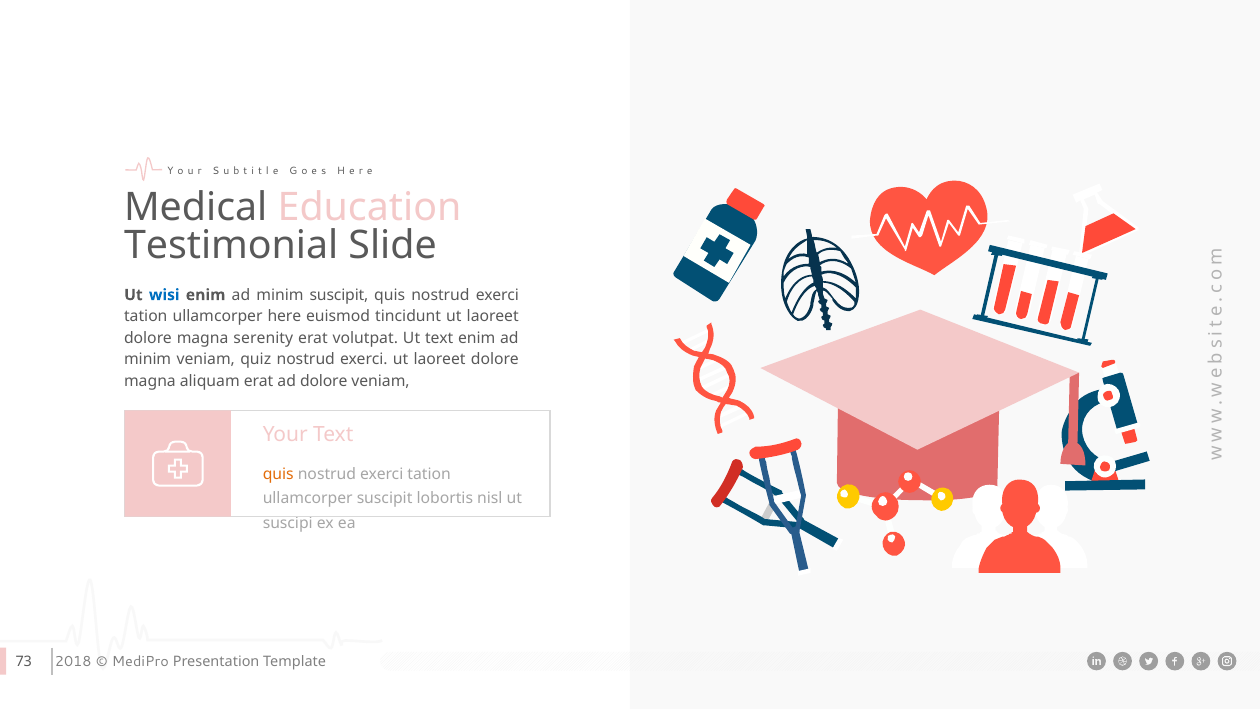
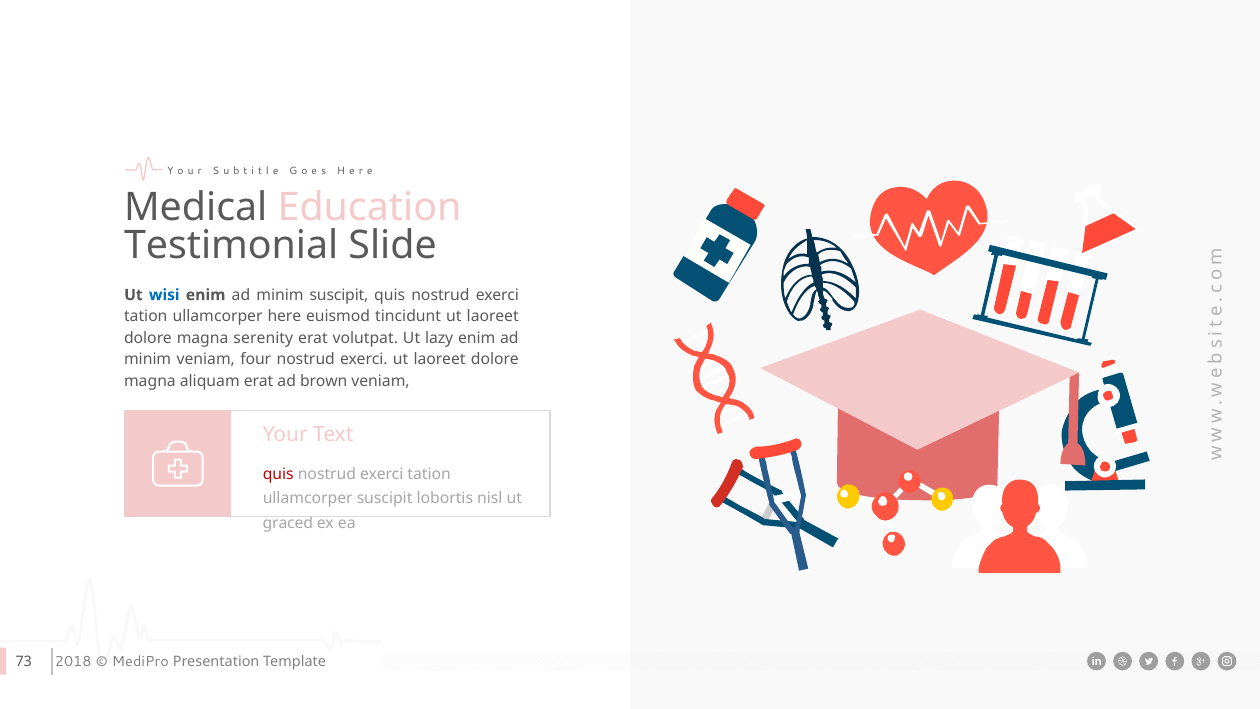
Ut text: text -> lazy (439, 338)
quiz: quiz -> four (256, 359)
ad dolore: dolore -> brown (324, 381)
quis colour: orange -> red (278, 474)
suscipi: suscipi -> graced (288, 523)
